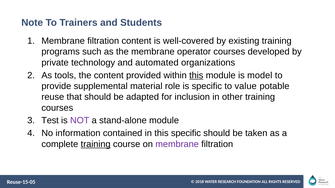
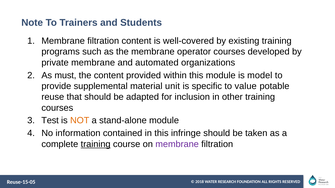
private technology: technology -> membrane (93, 63)
tools: tools -> must (65, 75)
this underline: present -> none (196, 75)
role: role -> unit (173, 86)
NOT colour: purple -> orange (80, 121)
this specific: specific -> infringe (186, 133)
